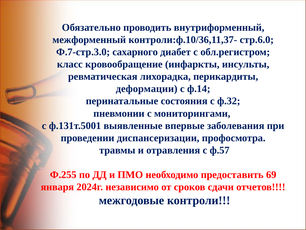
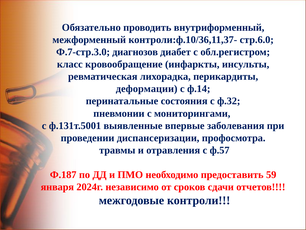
сахарного: сахарного -> диагнозов (135, 52)
Ф.255: Ф.255 -> Ф.187 (63, 174)
69: 69 -> 59 (271, 174)
